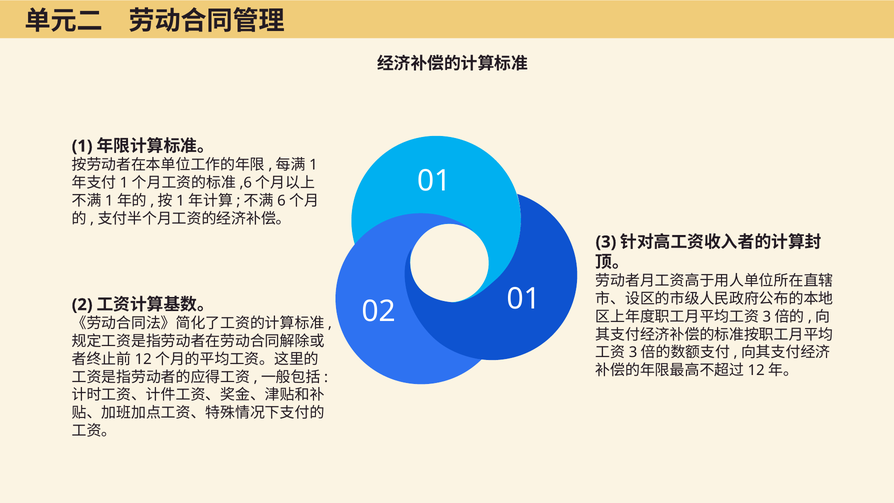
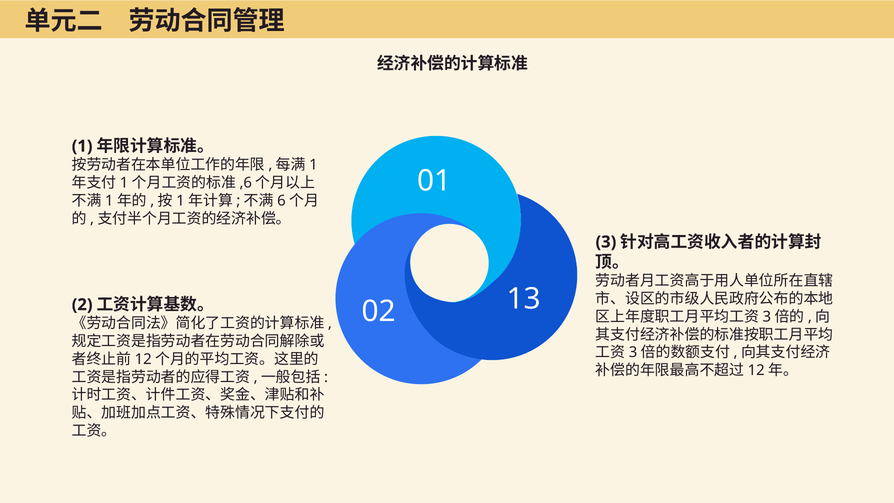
02 01: 01 -> 13 (524, 299)
